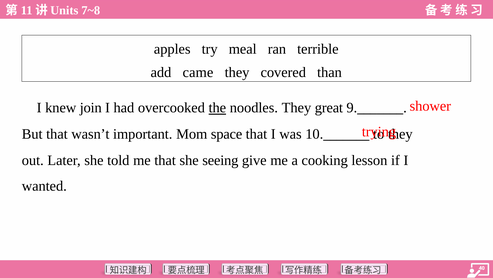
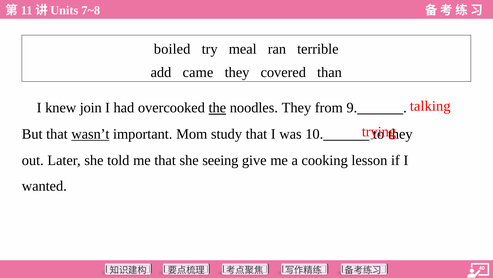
apples: apples -> boiled (172, 49)
shower: shower -> talking (430, 106)
great: great -> from (329, 108)
wasn’t underline: none -> present (90, 134)
space: space -> study (226, 134)
